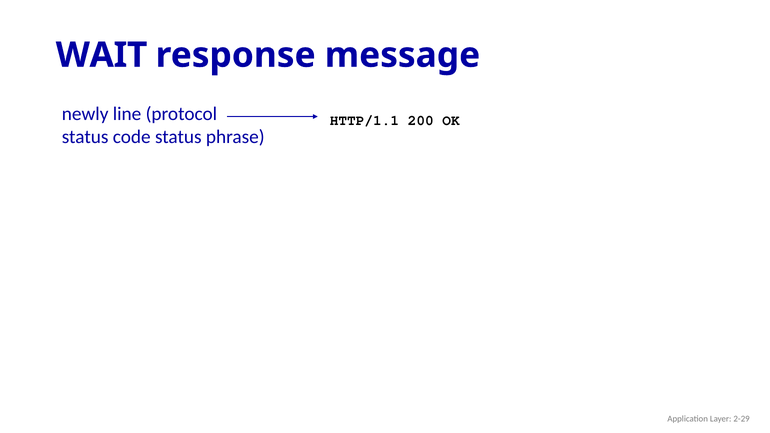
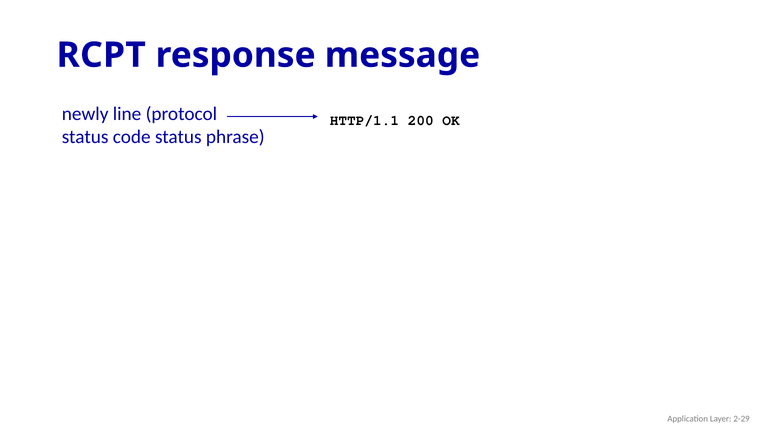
WAIT: WAIT -> RCPT (101, 55)
